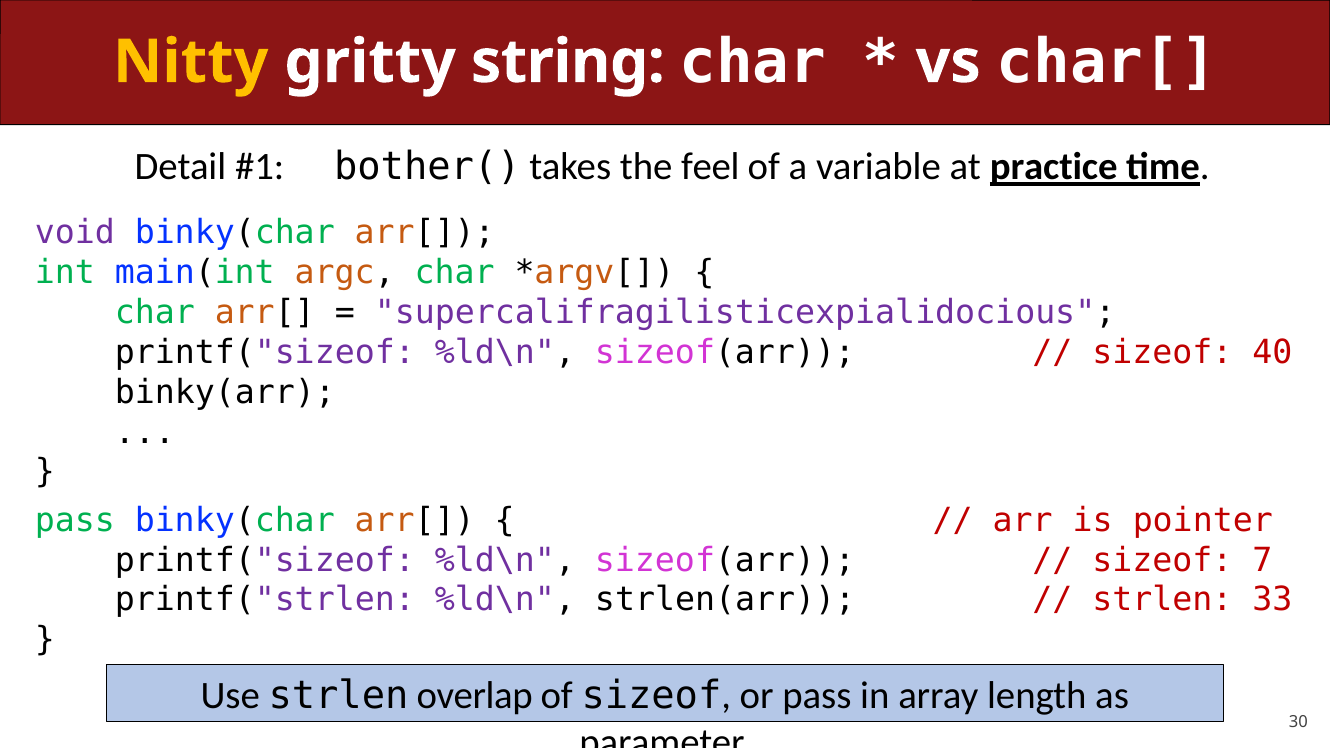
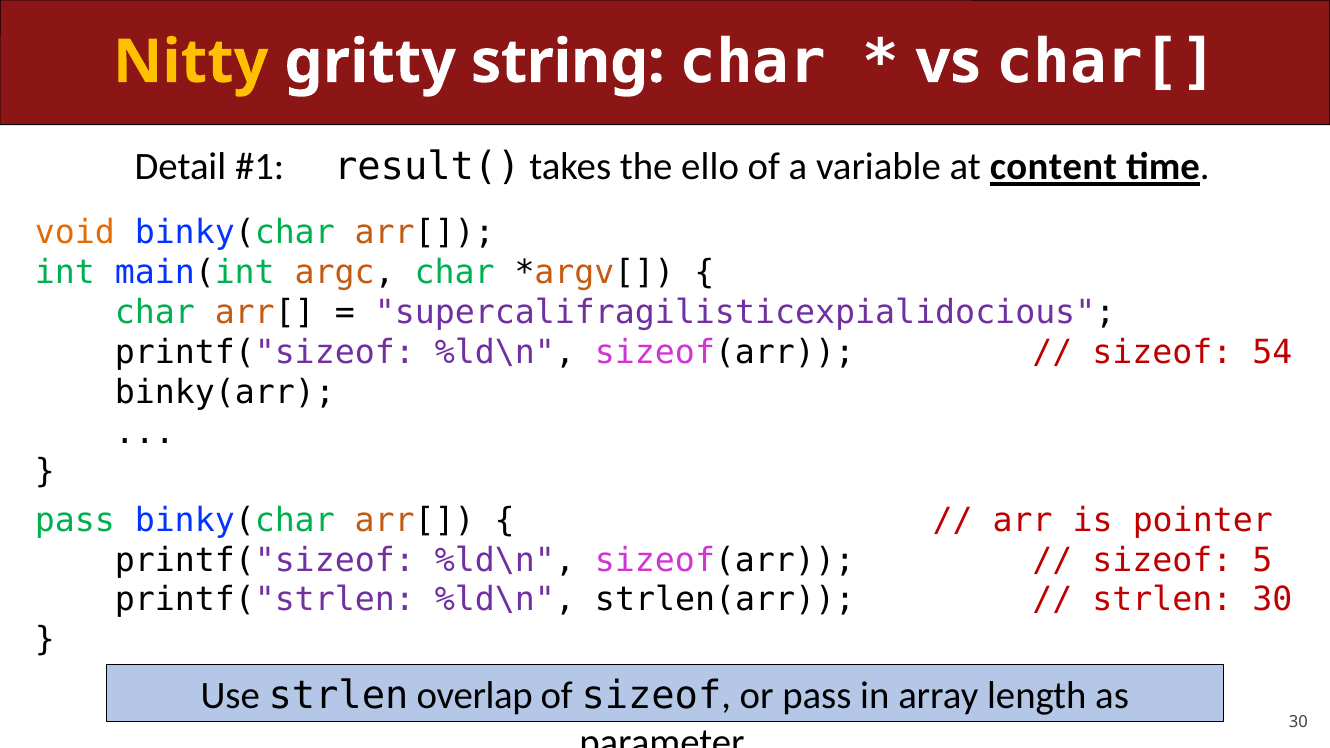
bother(: bother( -> result( (427, 167)
feel: feel -> ello (710, 167)
practice: practice -> content (1053, 167)
void colour: purple -> orange (75, 233)
40: 40 -> 54 (1273, 352)
7: 7 -> 5 (1263, 560)
strlen 33: 33 -> 30 (1273, 600)
